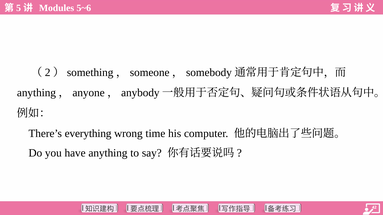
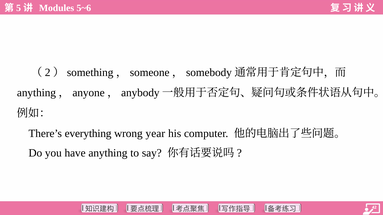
time: time -> year (155, 134)
